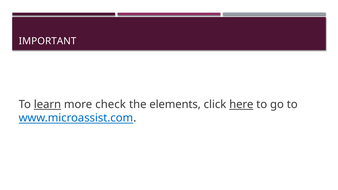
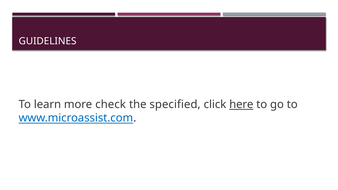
IMPORTANT: IMPORTANT -> GUIDELINES (48, 41)
learn underline: present -> none (47, 105)
elements: elements -> specified (175, 105)
